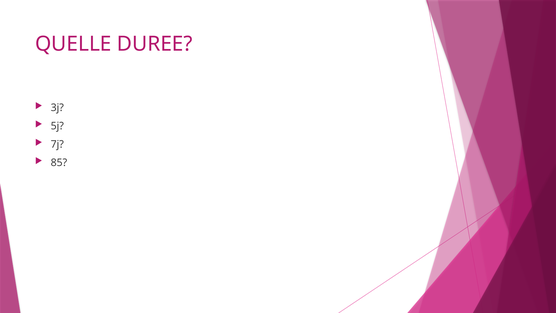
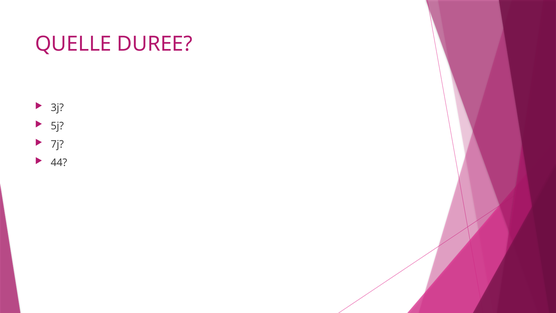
85: 85 -> 44 (59, 163)
